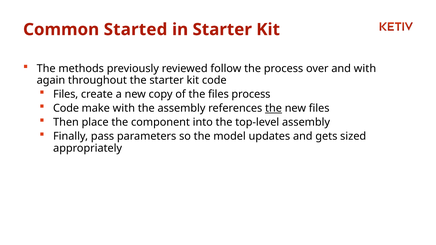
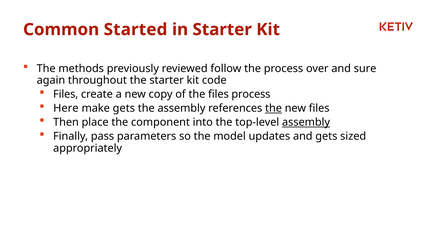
and with: with -> sure (365, 69)
Code: Code -> Here (66, 108)
make with: with -> gets (124, 108)
assembly underline: none -> present (306, 122)
